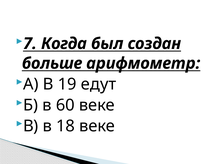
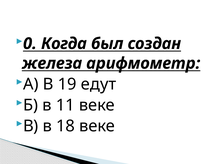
7: 7 -> 0 (30, 44)
больше: больше -> железа (52, 63)
60: 60 -> 11 (65, 105)
